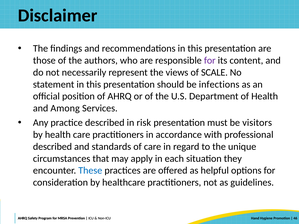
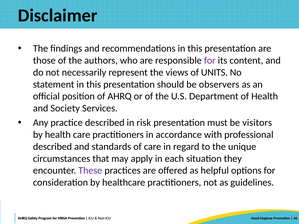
SCALE: SCALE -> UNITS (214, 72)
infections: infections -> observers (219, 84)
Among: Among -> Society (65, 108)
These colour: blue -> purple (90, 171)
